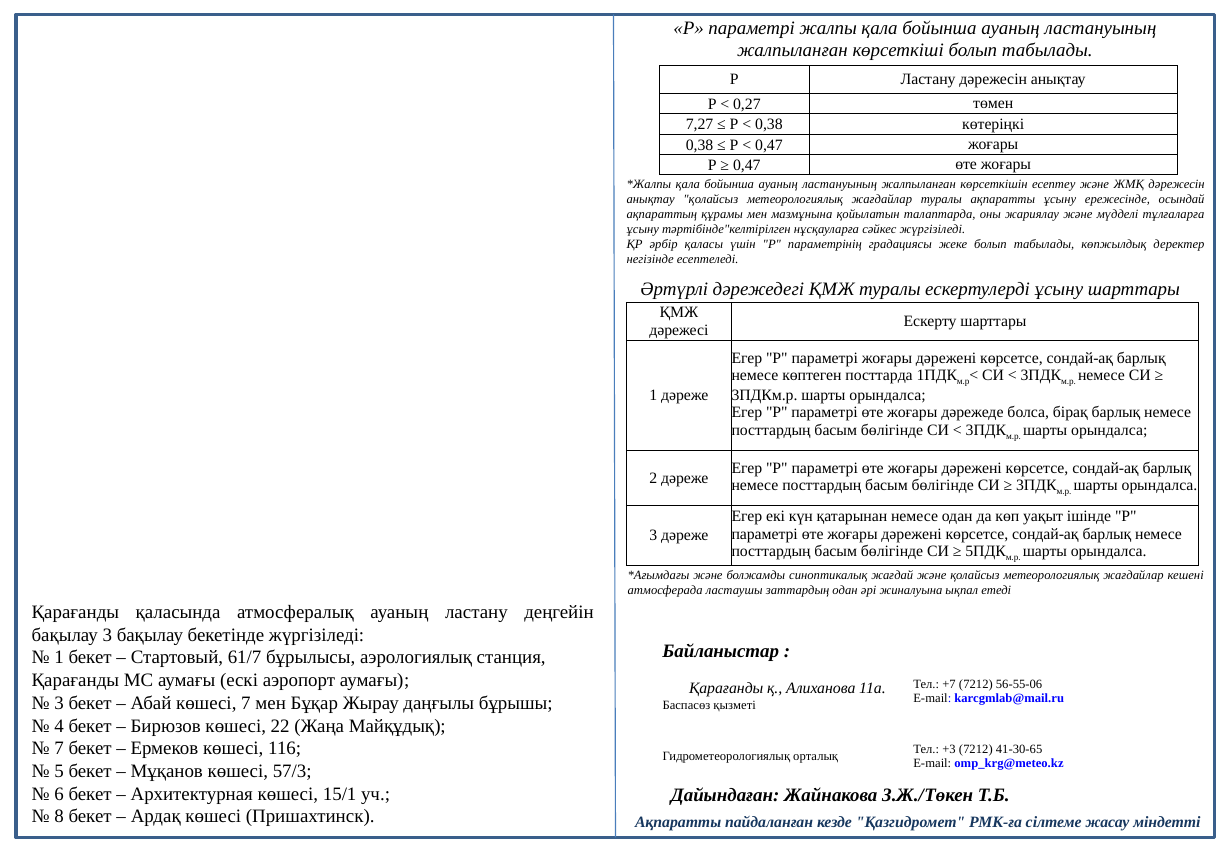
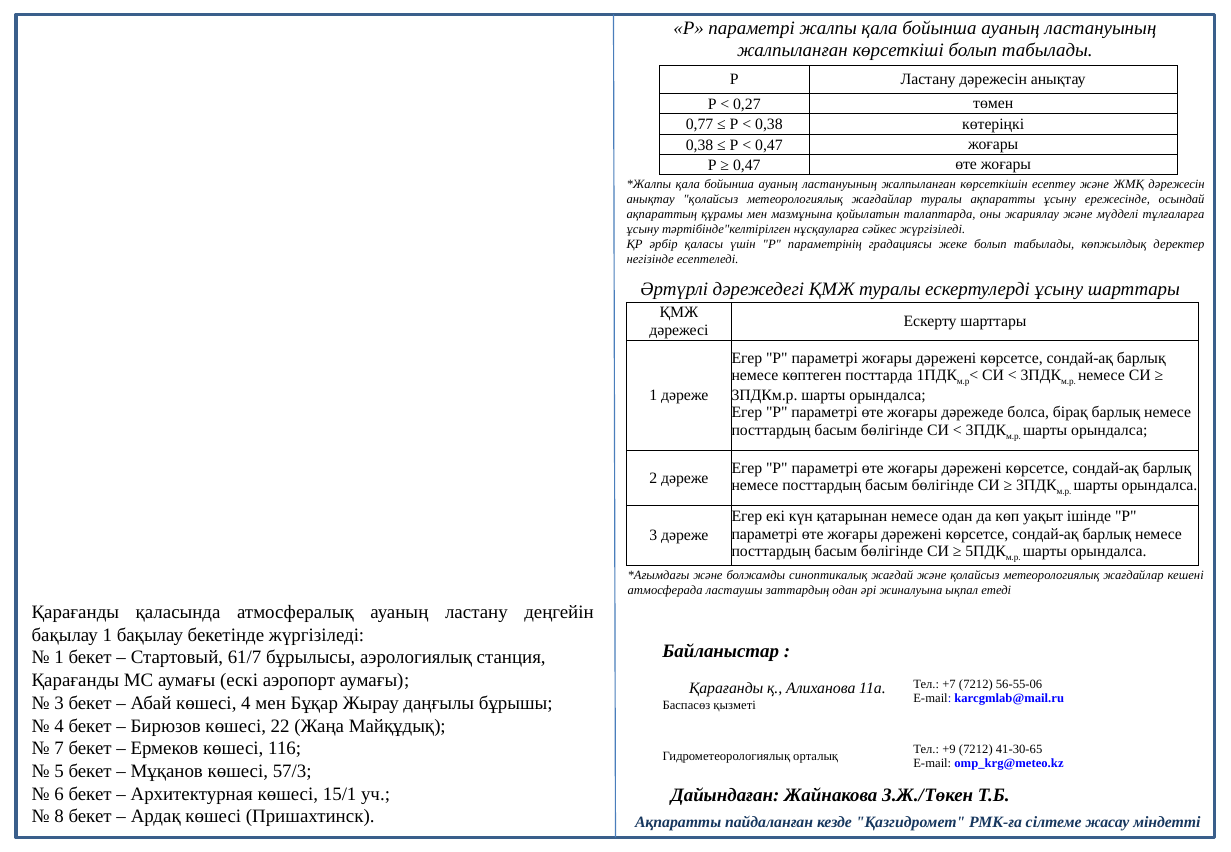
7,27: 7,27 -> 0,77 (700, 125)
бақылау 3: 3 -> 1 (107, 635)
көшесі 7: 7 -> 4 (246, 703)
+3: +3 -> +9 (949, 750)
